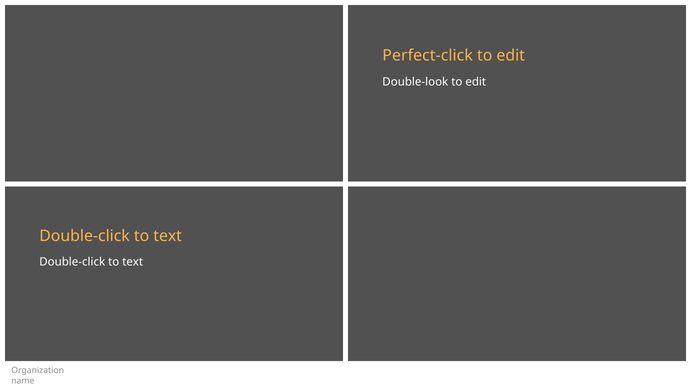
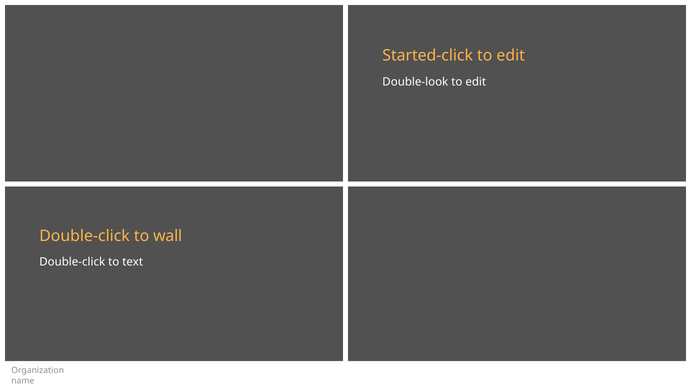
Perfect-click: Perfect-click -> Started-click (428, 56)
text: text -> wall (168, 236)
